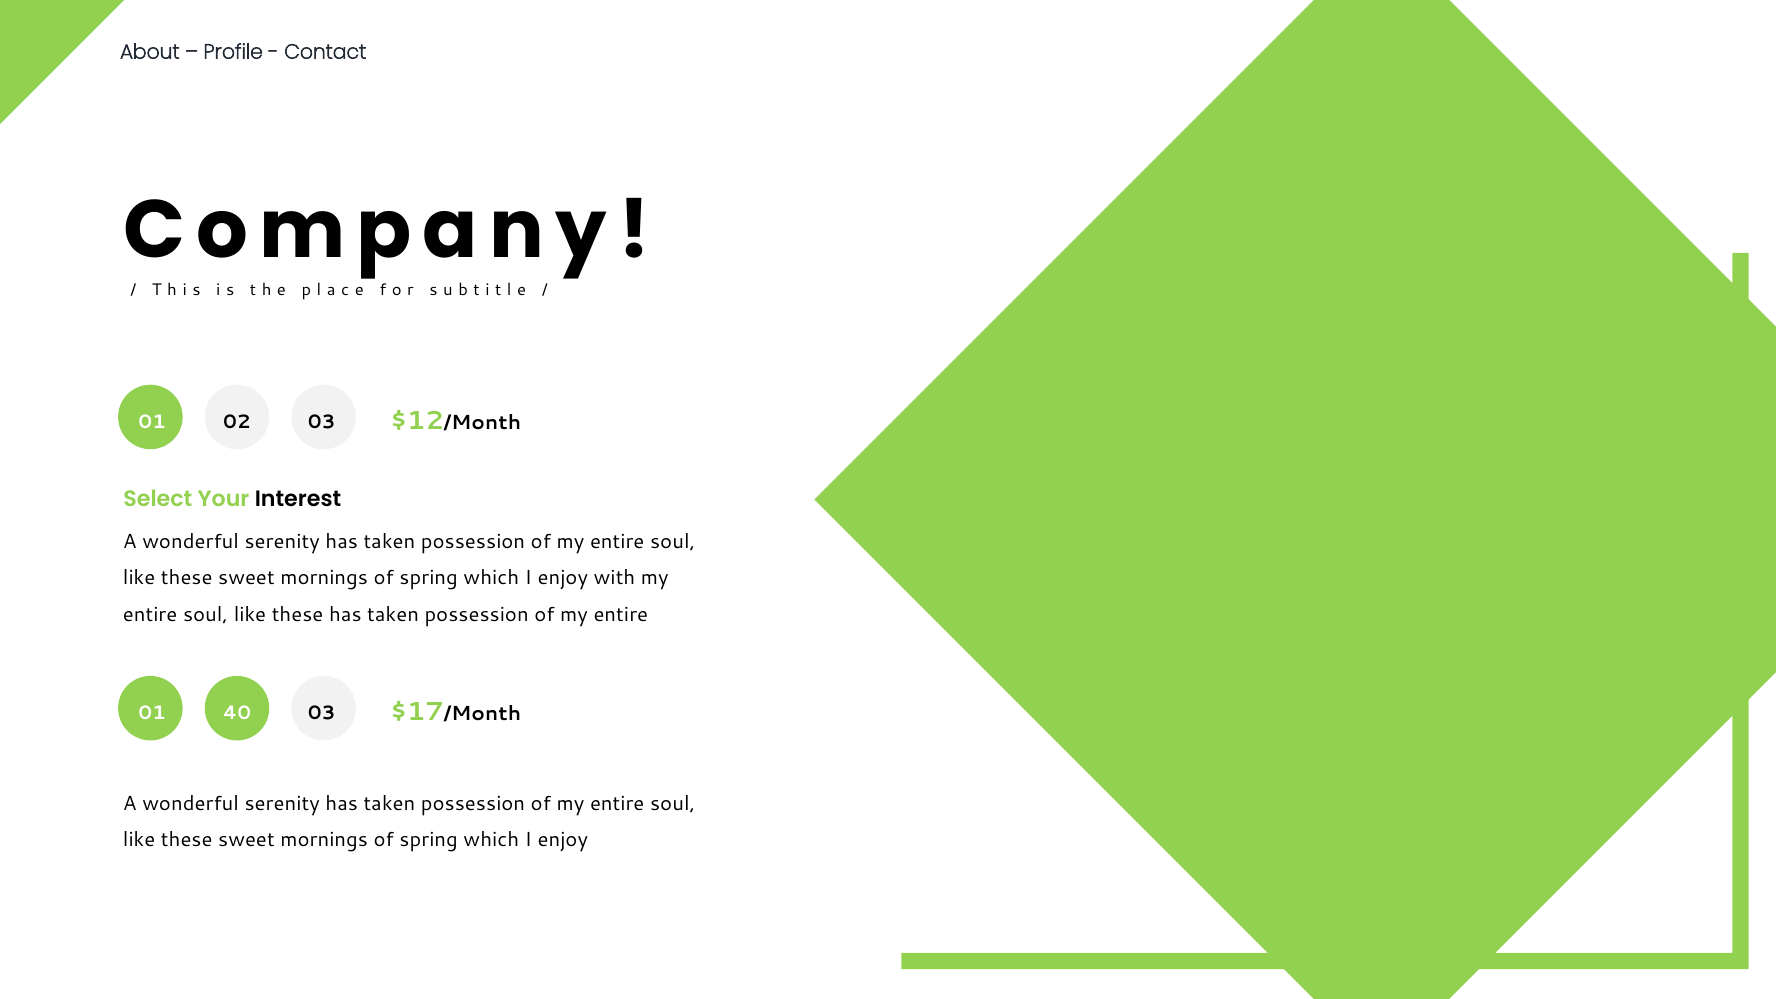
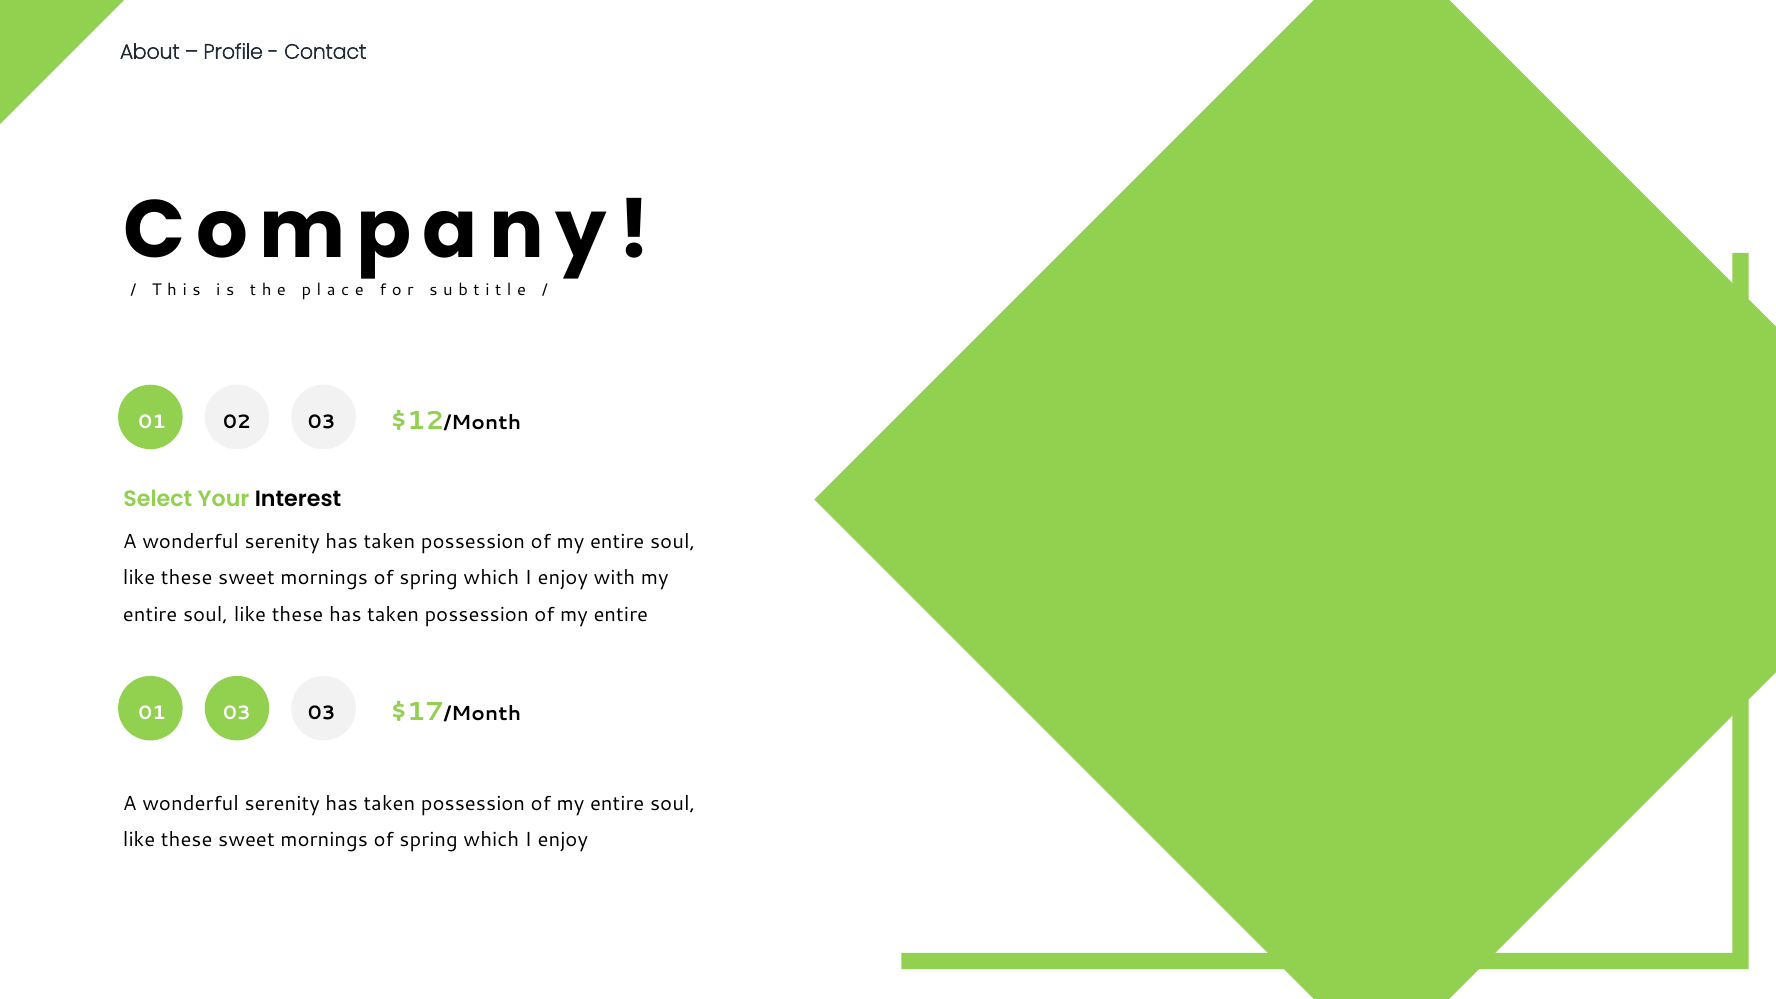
01 40: 40 -> 03 (237, 713)
